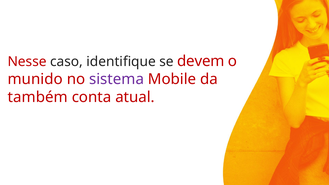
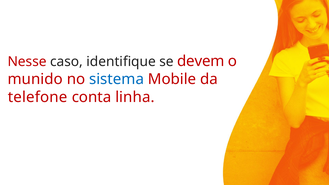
sistema colour: purple -> blue (117, 79)
também: também -> telefone (38, 97)
atual: atual -> linha (135, 97)
